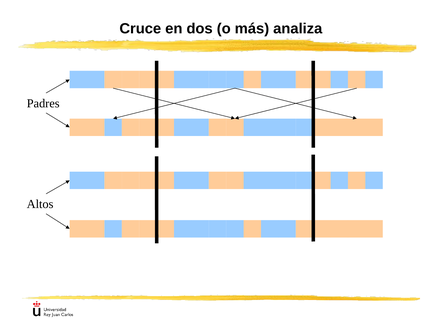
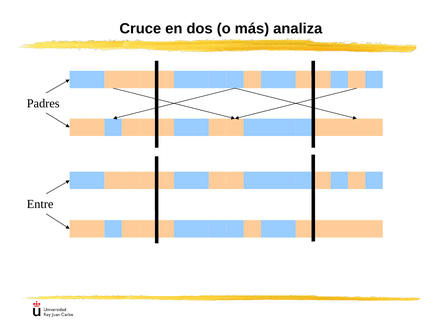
Altos: Altos -> Entre (40, 205)
